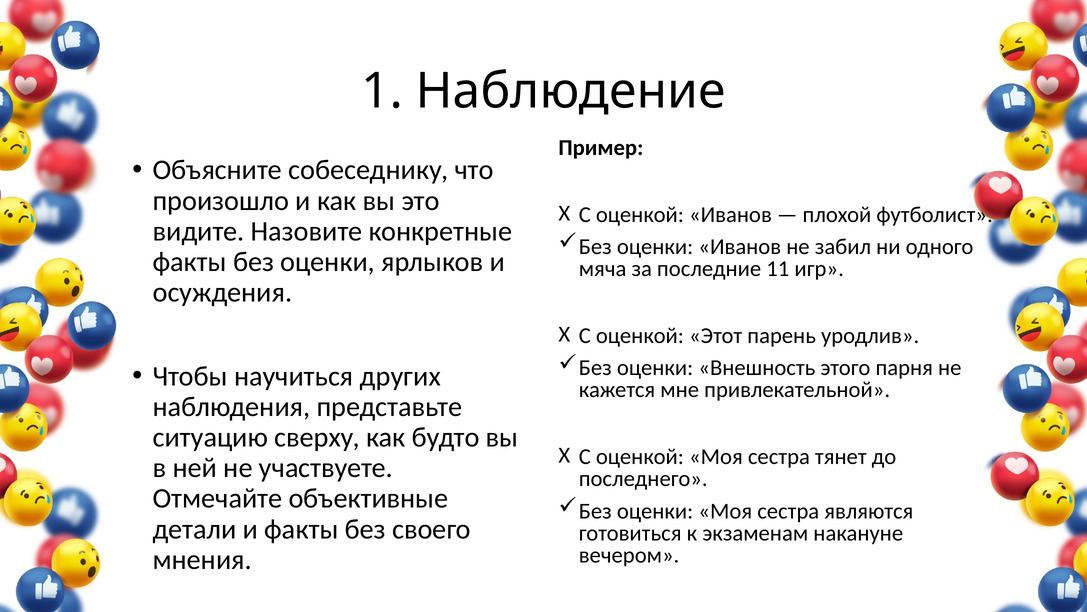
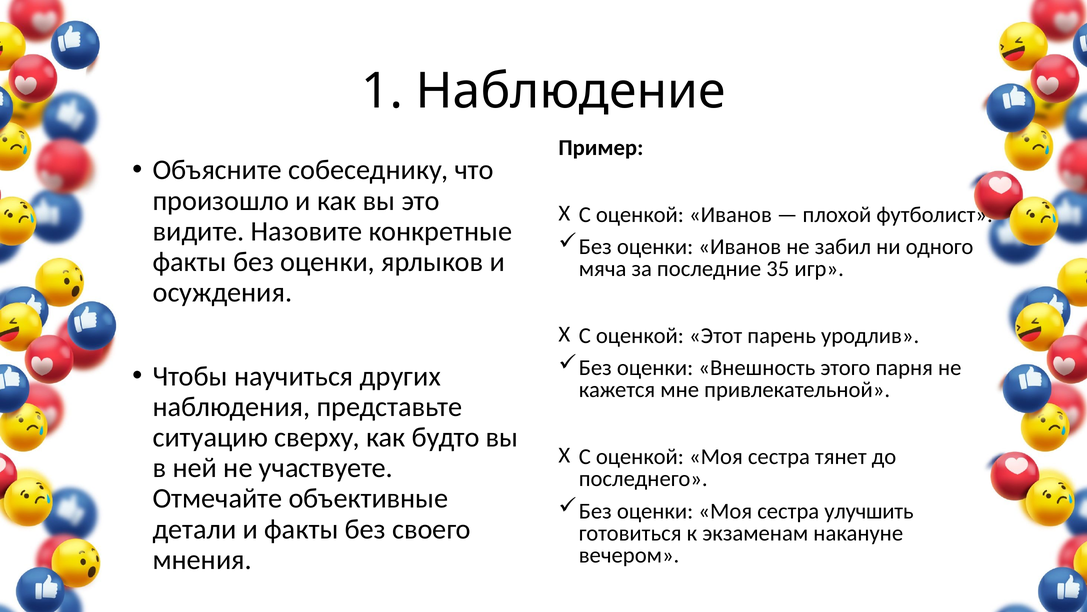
11: 11 -> 35 (778, 269)
являются: являются -> улучшить (869, 511)
